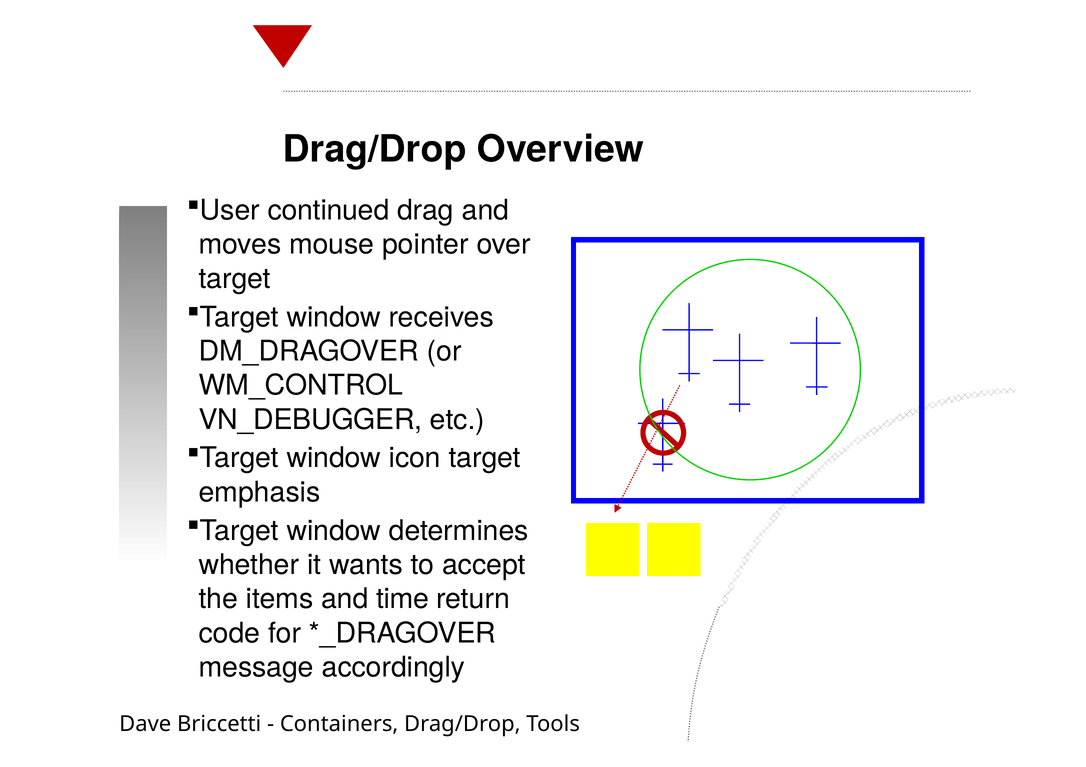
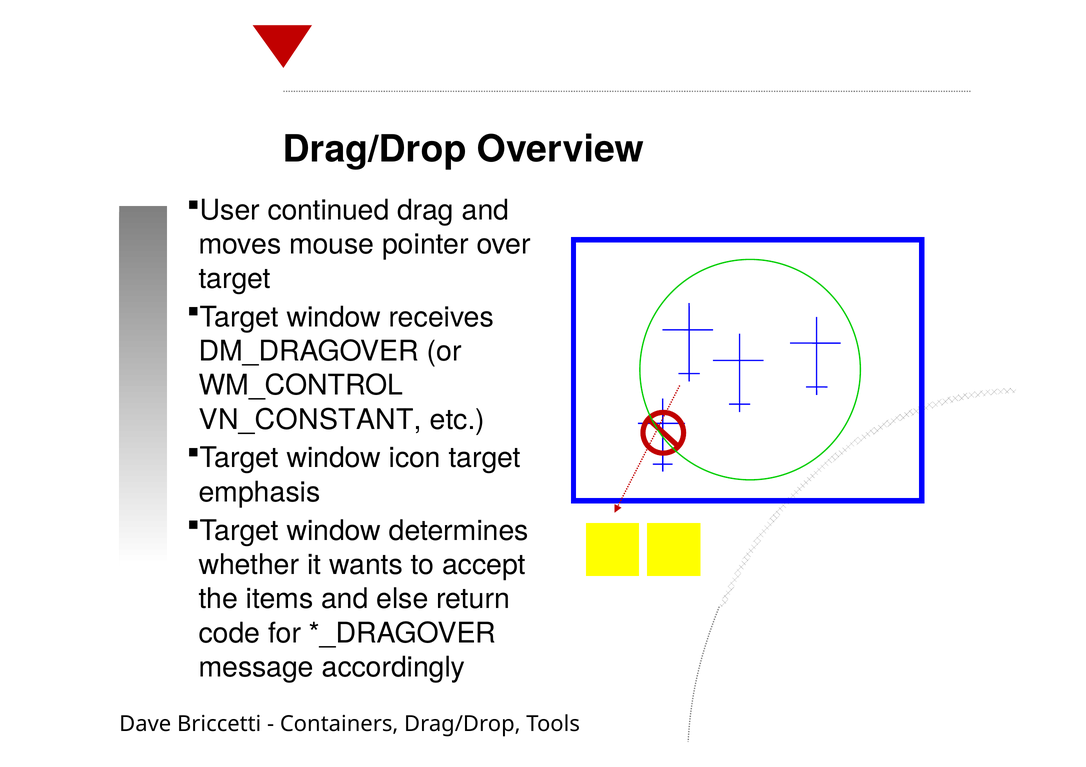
VN_DEBUGGER: VN_DEBUGGER -> VN_CONSTANT (310, 419)
time: time -> else (402, 599)
